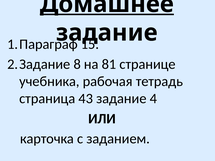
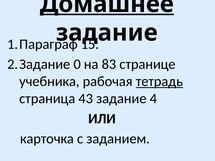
8: 8 -> 0 (77, 64)
81: 81 -> 83 (109, 64)
тетрадь underline: none -> present (159, 82)
